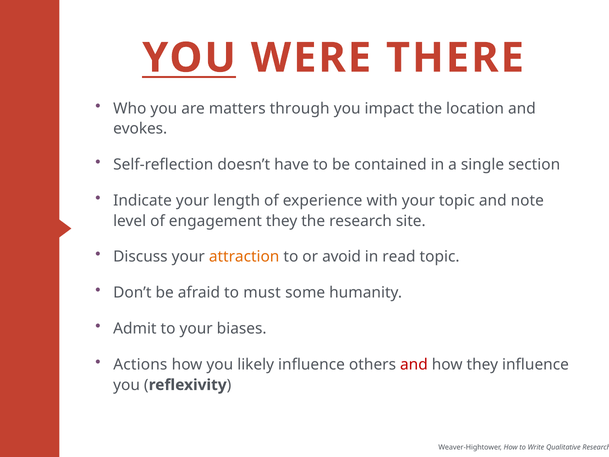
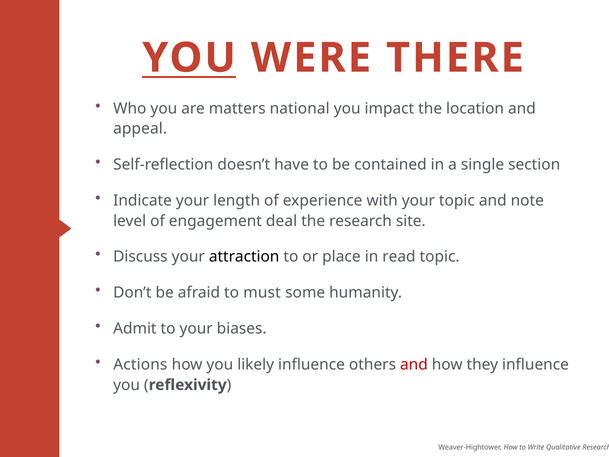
through: through -> national (300, 108)
evokes: evokes -> appeal (140, 129)
engagement they: they -> deal (282, 221)
attraction colour: orange -> black (244, 257)
avoid: avoid -> place (341, 257)
